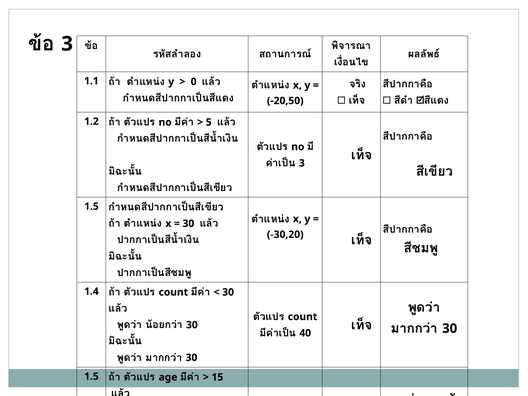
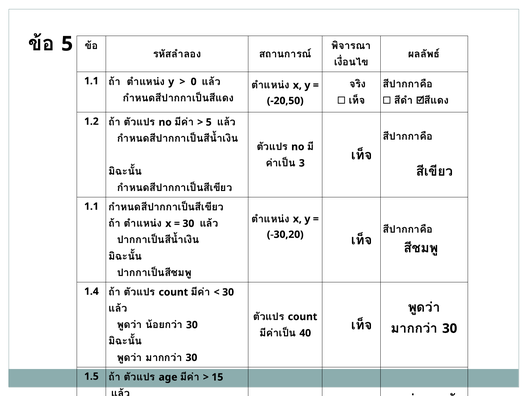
3: 3 -> 5 (67, 44)
1.5: 1.5 -> 1.1 (91, 206)
